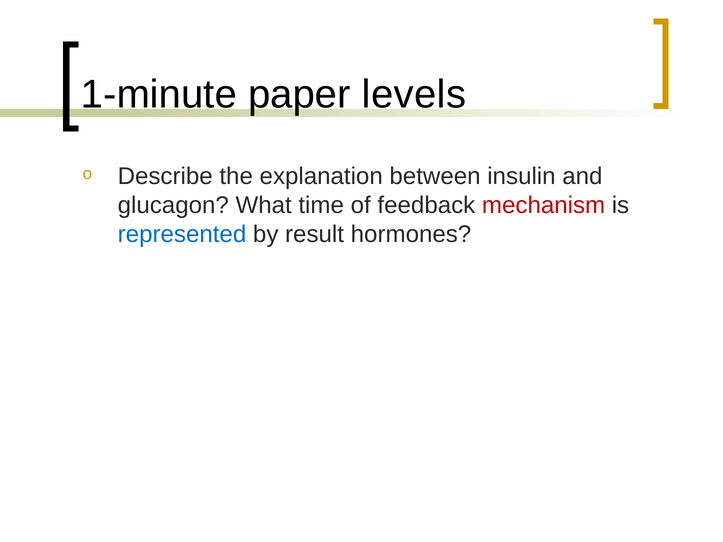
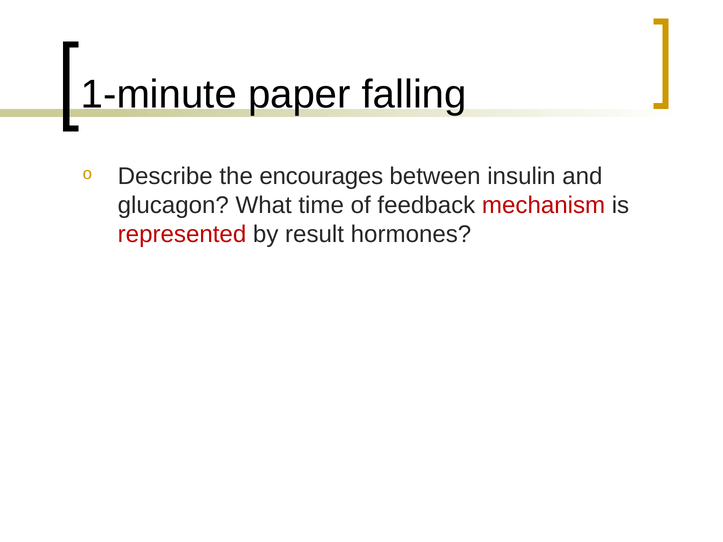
levels: levels -> falling (414, 94)
explanation: explanation -> encourages (321, 176)
represented colour: blue -> red (182, 234)
